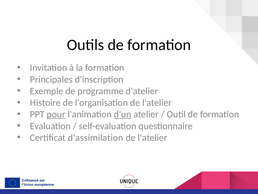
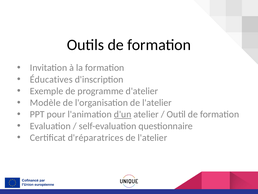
Principales: Principales -> Éducatives (51, 79)
Histoire: Histoire -> Modèle (45, 102)
pour underline: present -> none (56, 114)
d'assimilation: d'assimilation -> d'réparatrices (96, 137)
